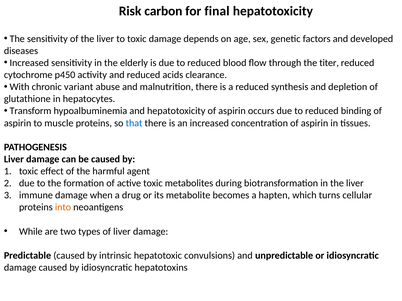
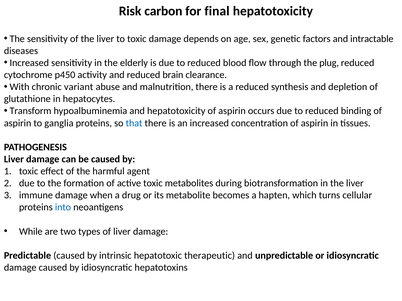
developed: developed -> intractable (372, 39)
titer: titer -> plug (329, 63)
acids: acids -> brain (173, 75)
muscle: muscle -> ganglia (59, 123)
into colour: orange -> blue (63, 208)
convulsions: convulsions -> therapeutic (210, 256)
